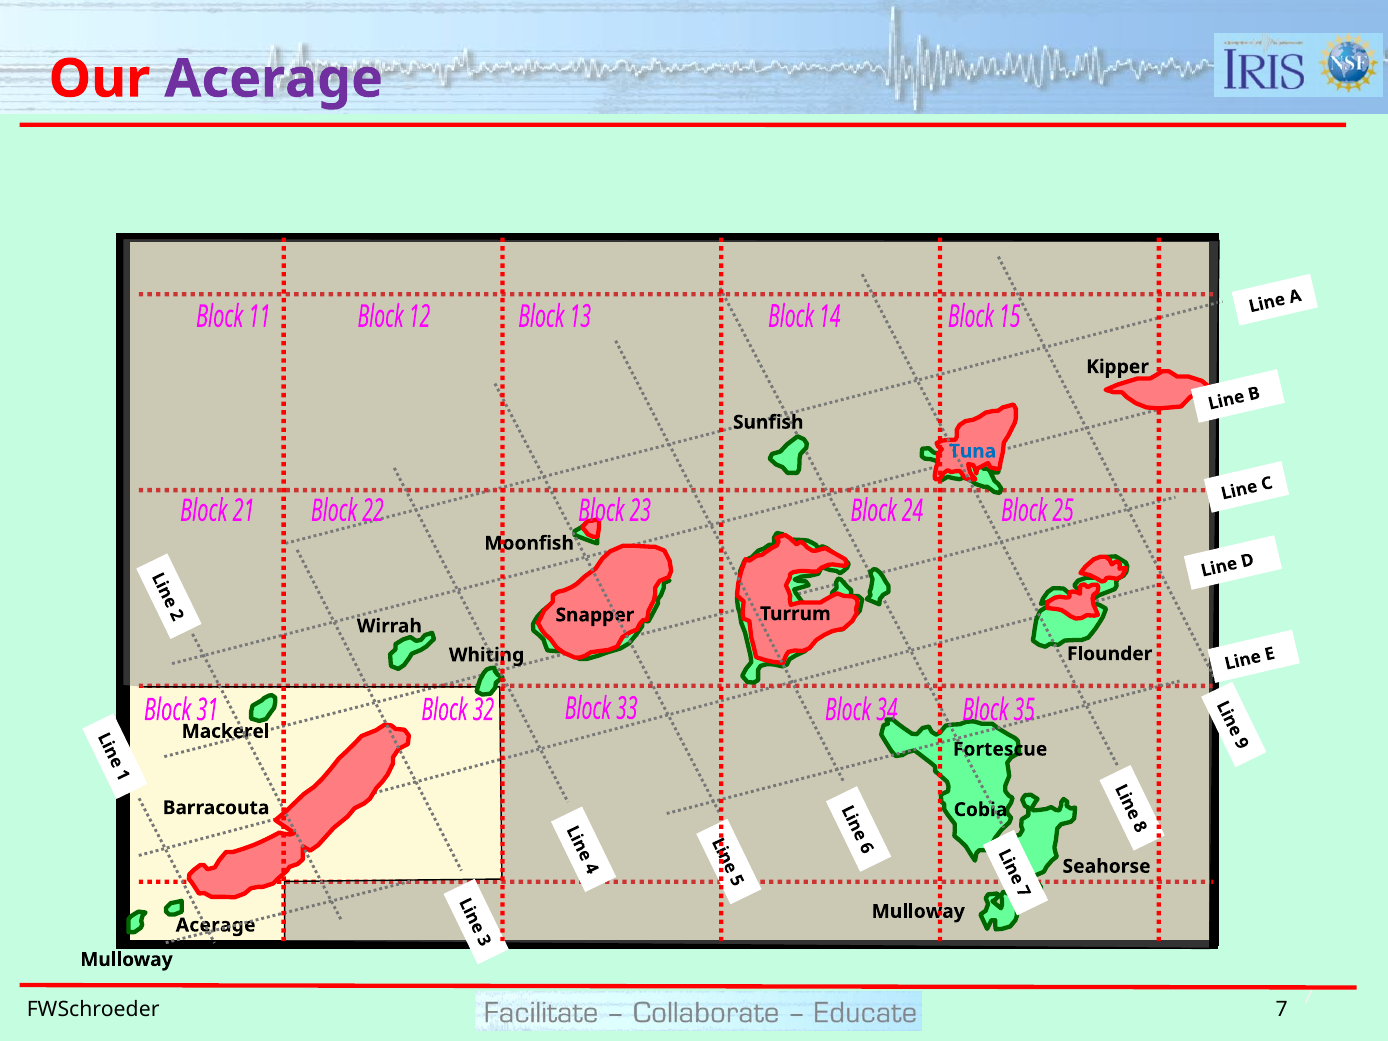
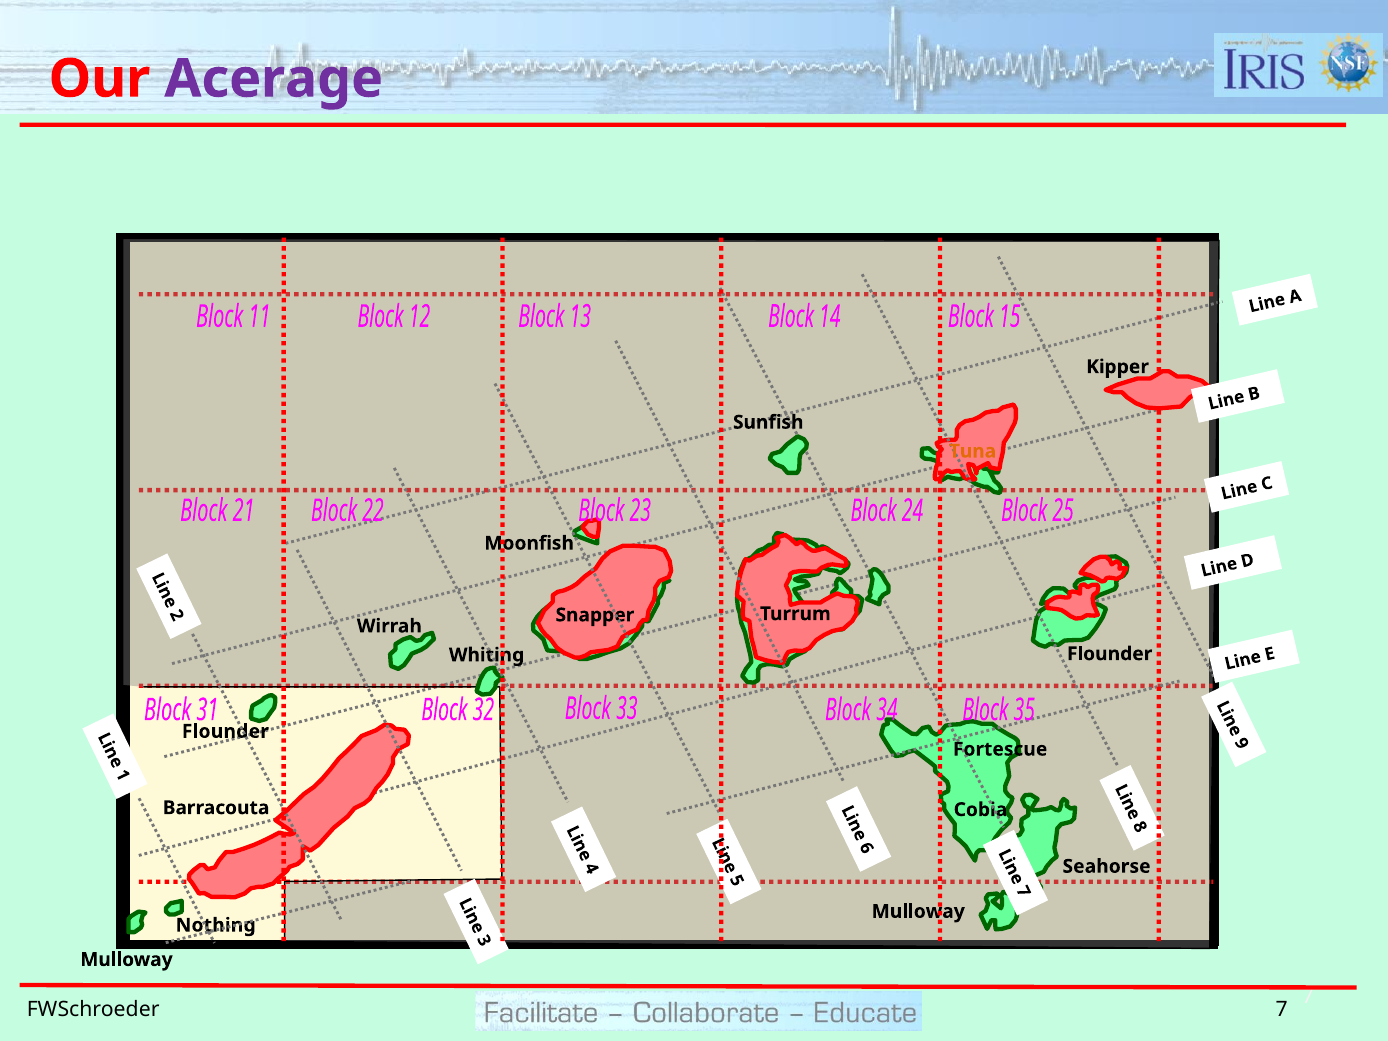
Tuna colour: blue -> orange (973, 451)
Mackerel: Mackerel -> Flounder (225, 731)
Acerage: Acerage -> Nothing (216, 925)
